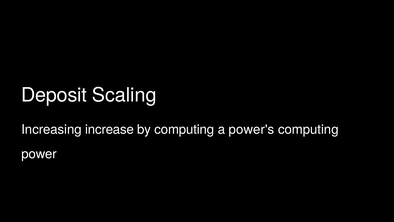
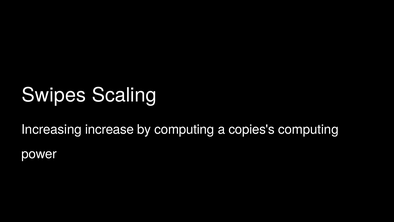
Deposit: Deposit -> Swipes (54, 95)
power's: power's -> copies's (252, 129)
